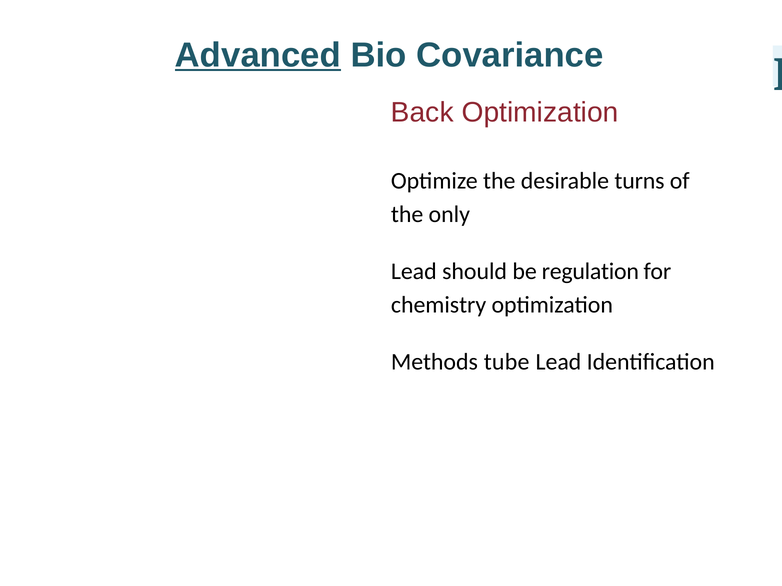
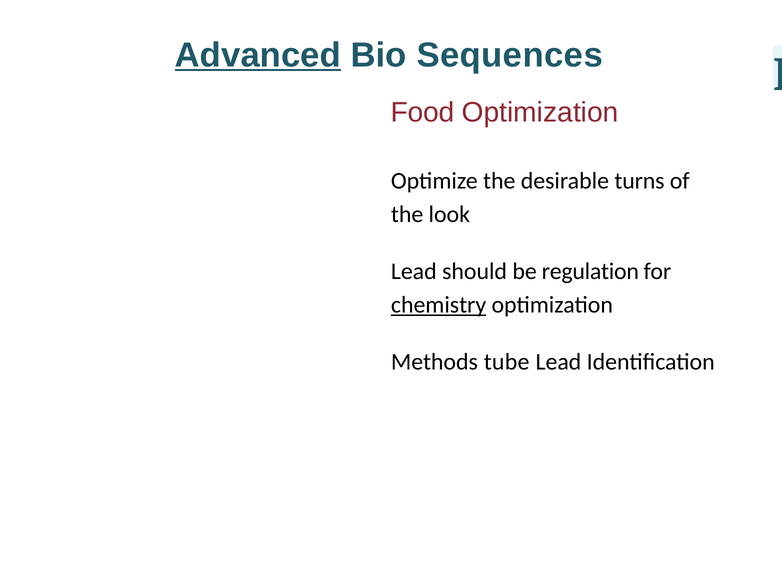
Covariance: Covariance -> Sequences (510, 55)
Back: Back -> Food (423, 113)
only: only -> look (449, 215)
chemistry underline: none -> present (439, 305)
